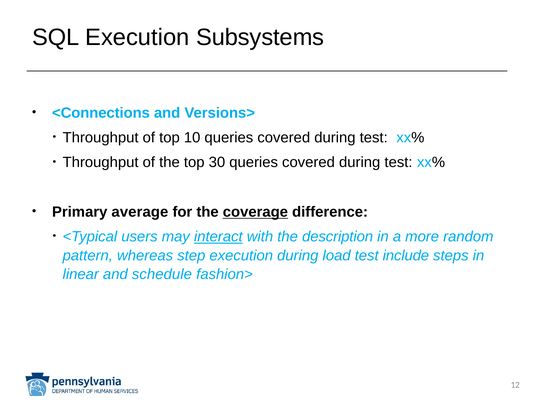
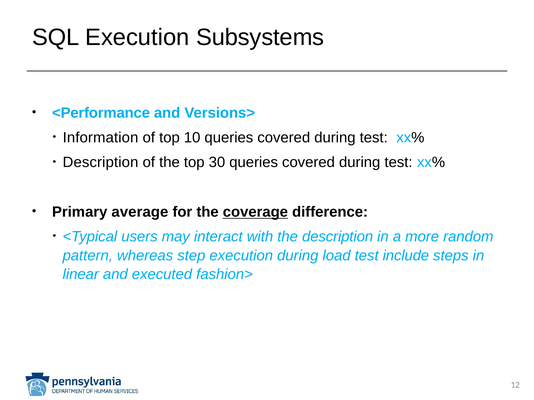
<Connections: <Connections -> <Performance (101, 113)
Throughput: Throughput -> Information (101, 138)
Throughput: Throughput -> Description (101, 163)
interact underline: present -> none (218, 237)
schedule: schedule -> executed (162, 275)
